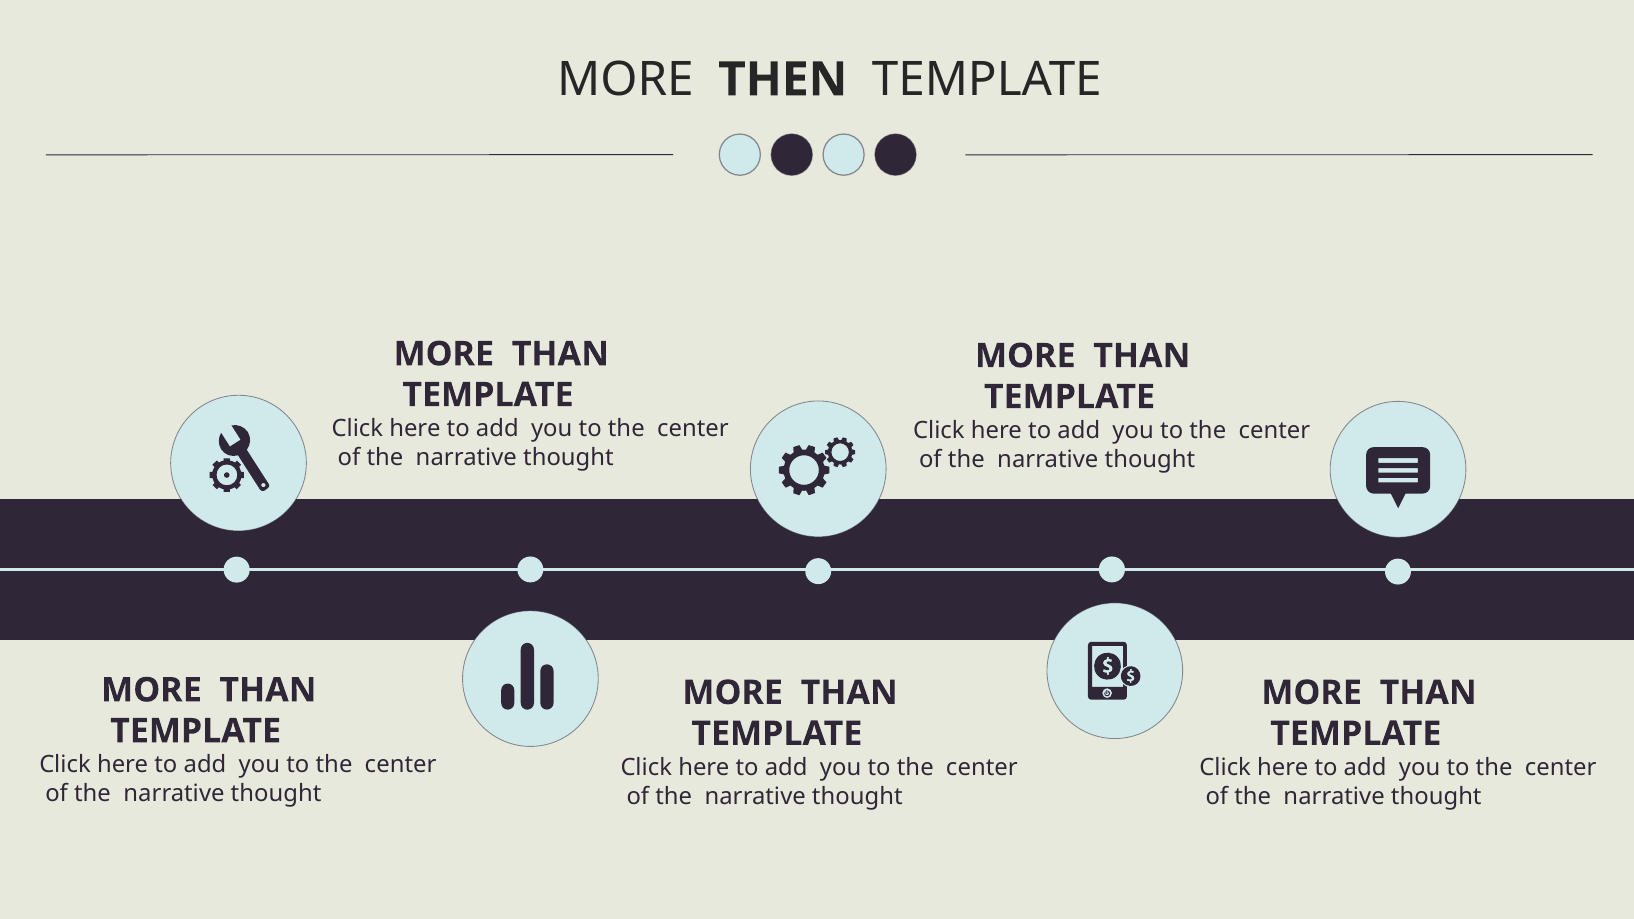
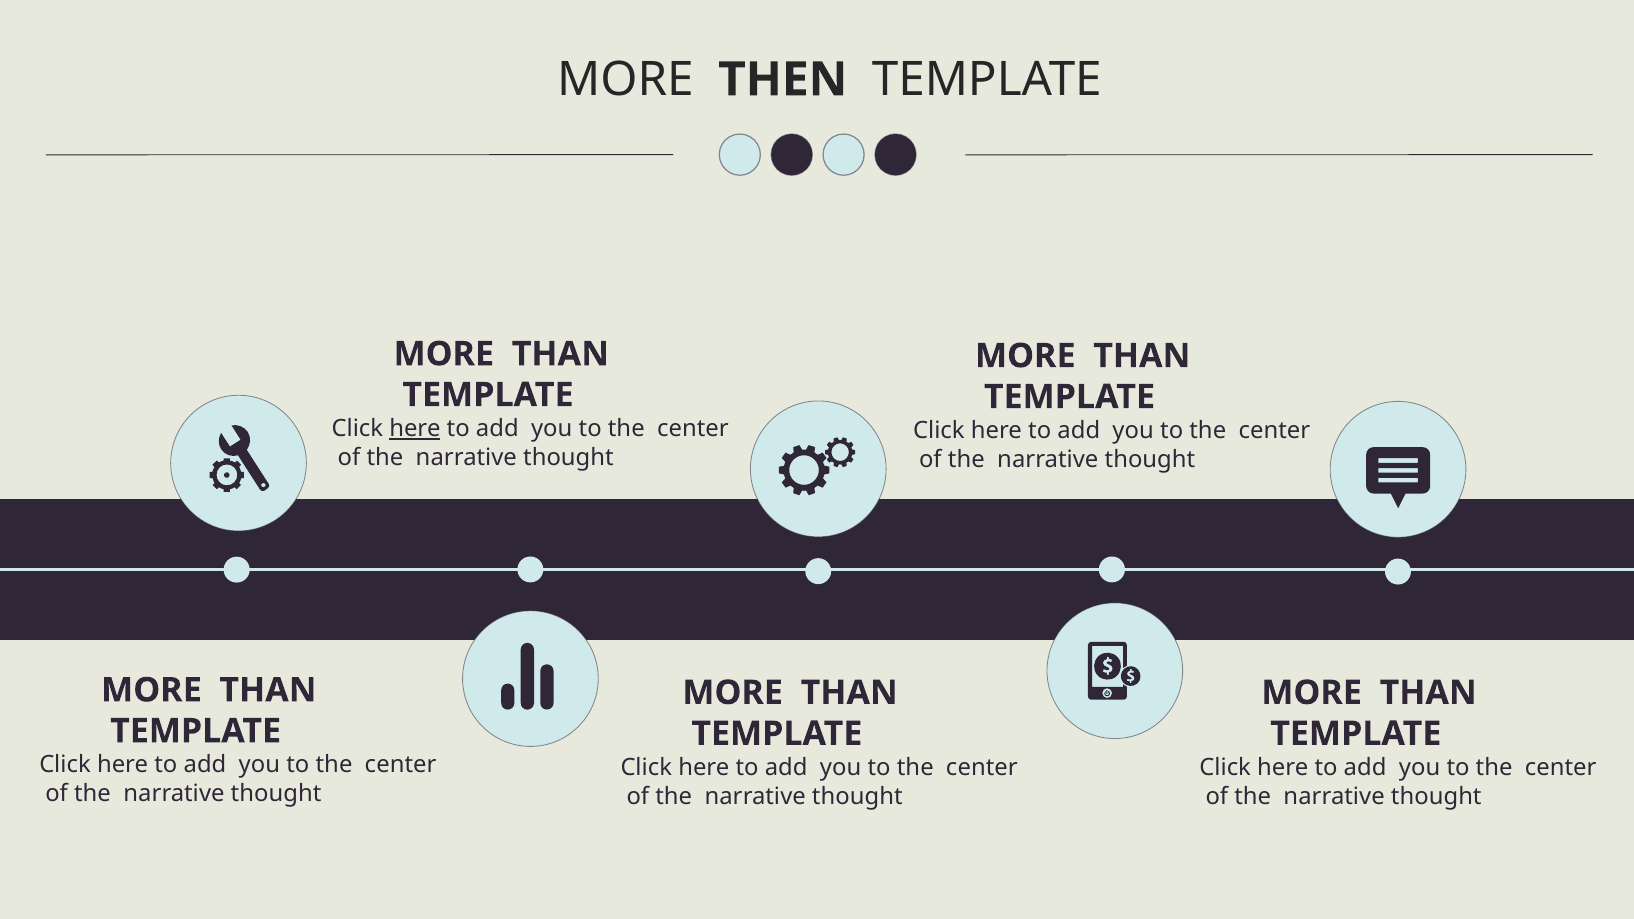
here underline: none -> present (415, 429)
